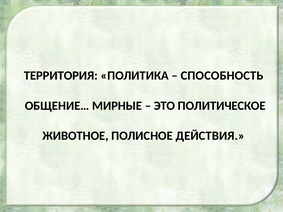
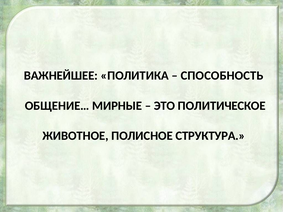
ТЕРРИТОРИЯ: ТЕРРИТОРИЯ -> ВАЖНЕЙШЕЕ (61, 76)
ДЕЙСТВИЯ: ДЕЙСТВИЯ -> СТРУКТУРА (210, 136)
